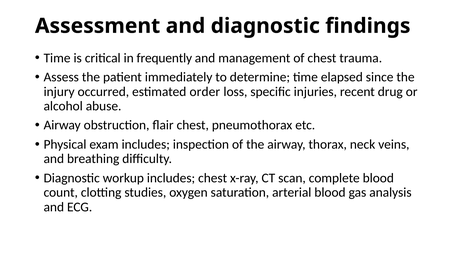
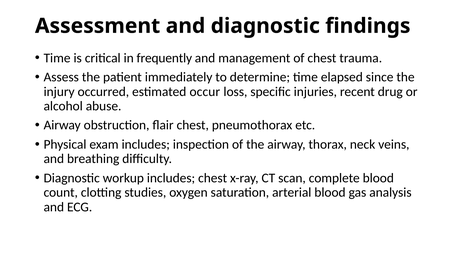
order: order -> occur (205, 92)
